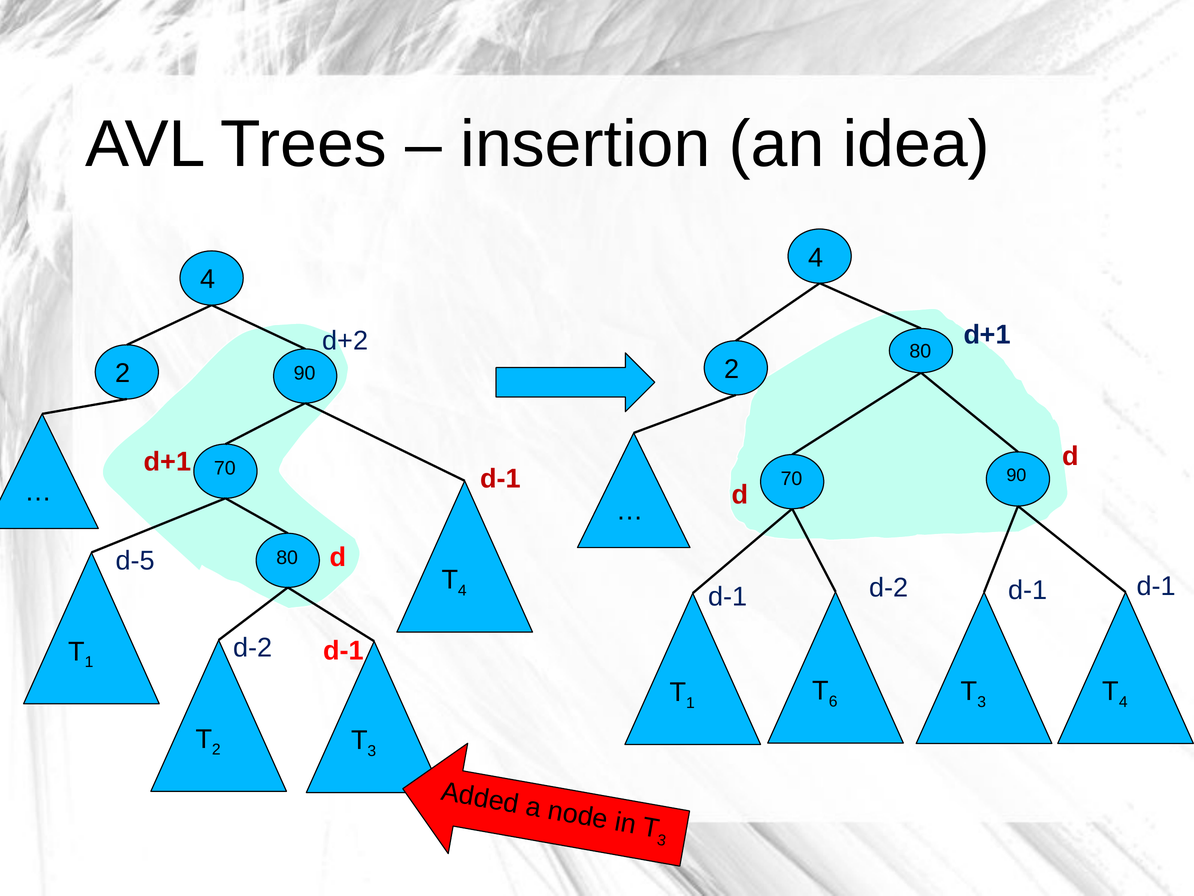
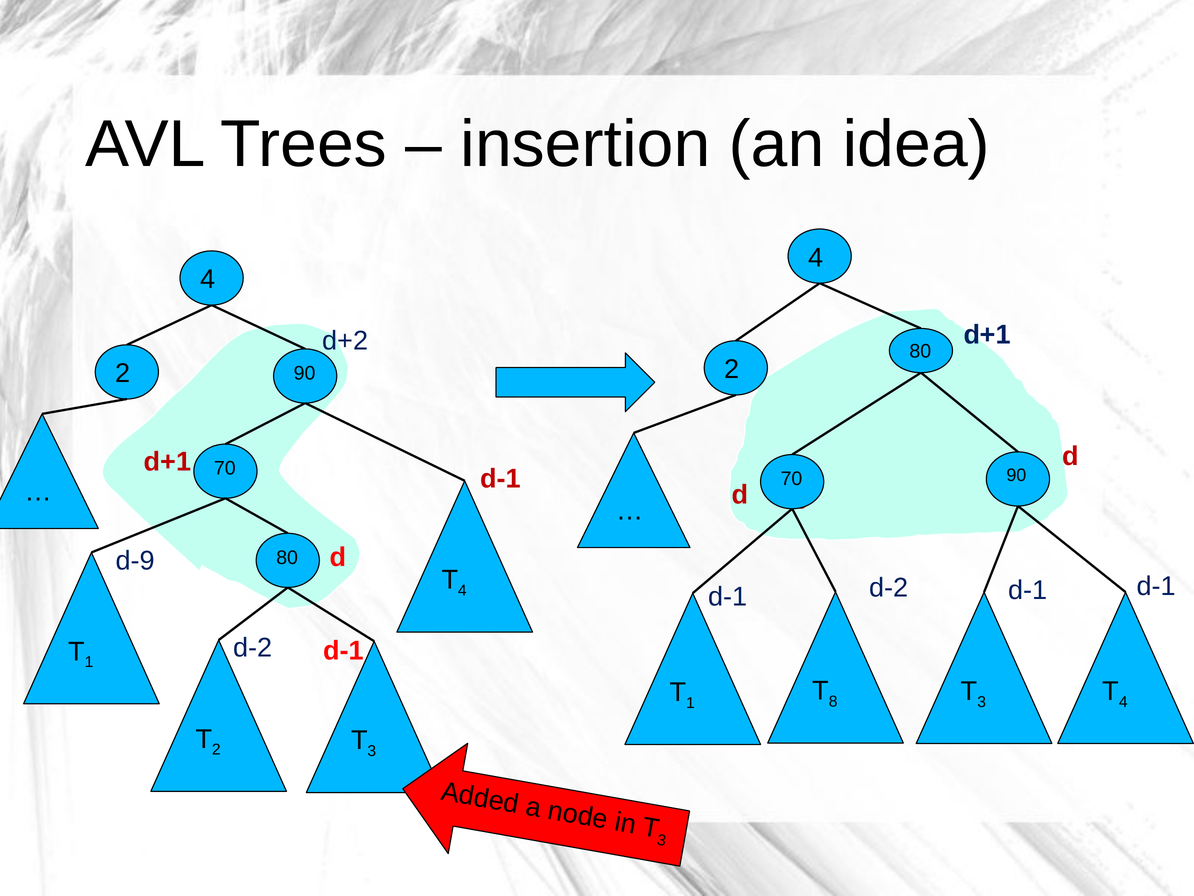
d-5: d-5 -> d-9 (135, 560)
6: 6 -> 8 (833, 701)
